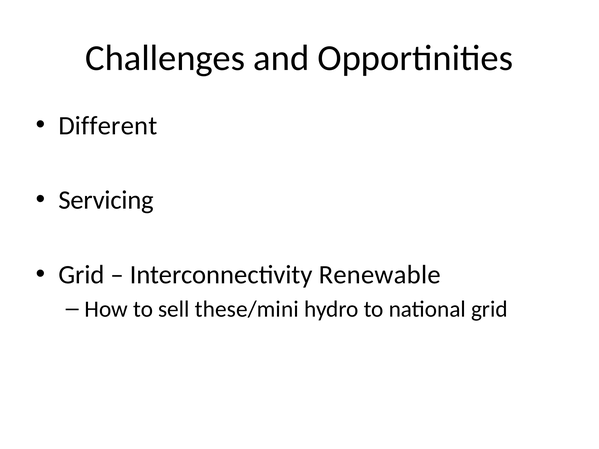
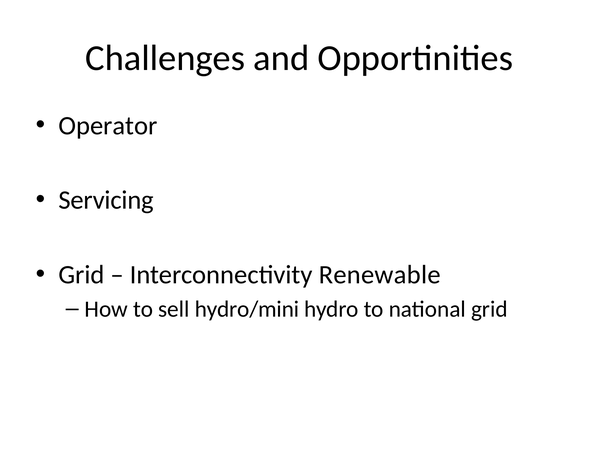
Different: Different -> Operator (108, 126)
these/mini: these/mini -> hydro/mini (247, 309)
